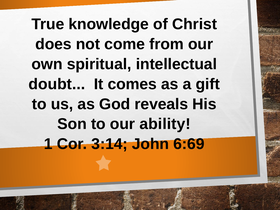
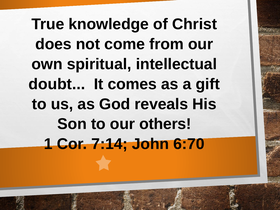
ability: ability -> others (165, 124)
3:14: 3:14 -> 7:14 (110, 144)
6:69: 6:69 -> 6:70 (189, 144)
